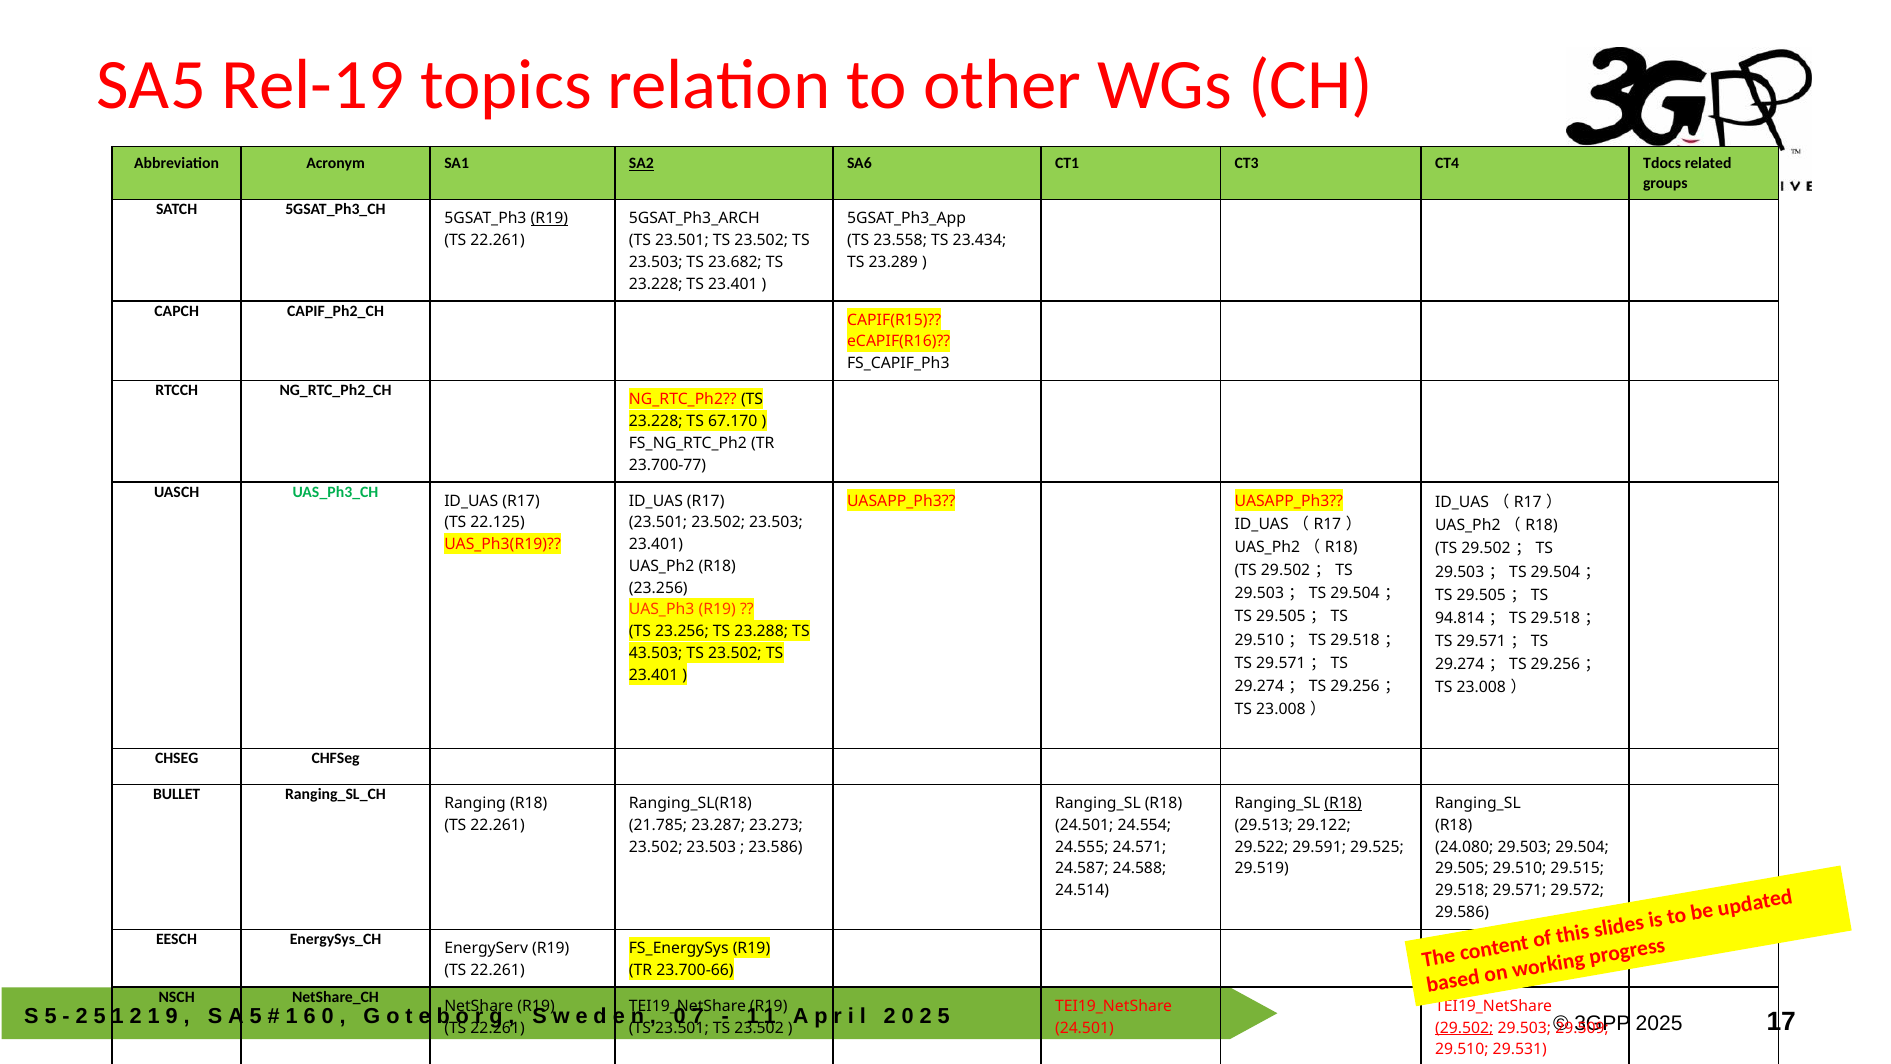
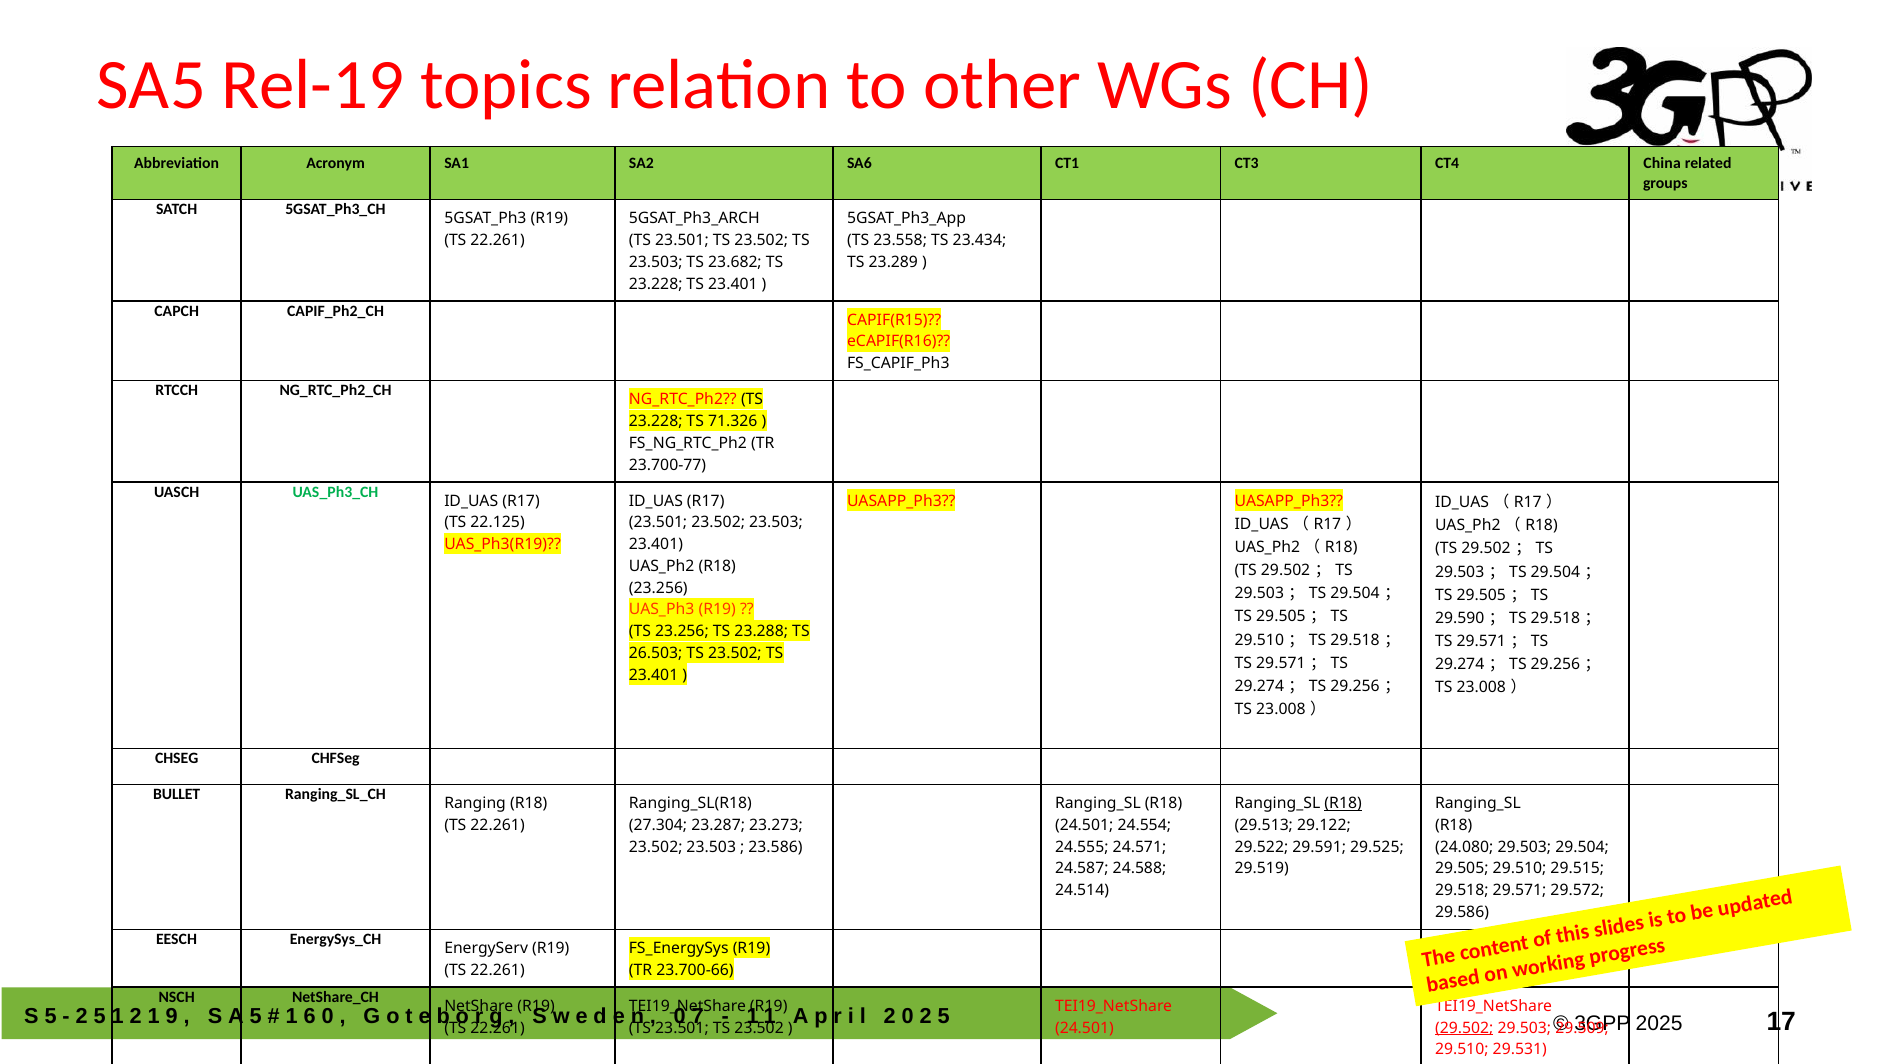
SA2 underline: present -> none (641, 164)
Tdocs: Tdocs -> China (1662, 164)
R19 underline: present -> none (549, 218)
67.170: 67.170 -> 71.326 (733, 421)
94.814: 94.814 -> 29.590 (1460, 618)
43.503: 43.503 -> 26.503 (656, 653)
21.785: 21.785 -> 27.304 (658, 825)
